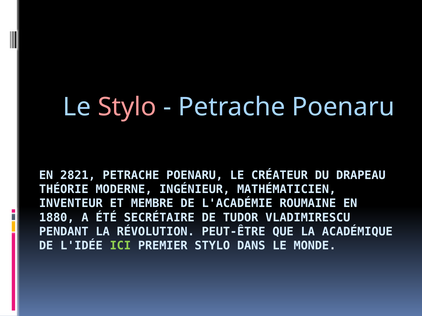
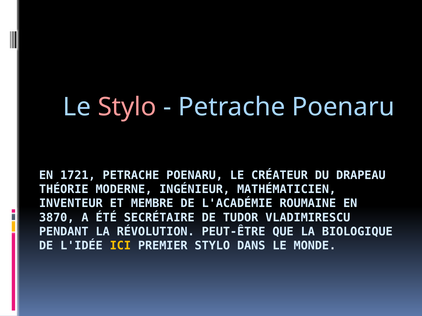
2821: 2821 -> 1721 (78, 176)
1880: 1880 -> 3870 (57, 218)
ACADÉMIQUE: ACADÉMIQUE -> BIOLOGIQUE (357, 232)
ICI colour: light green -> yellow (120, 246)
